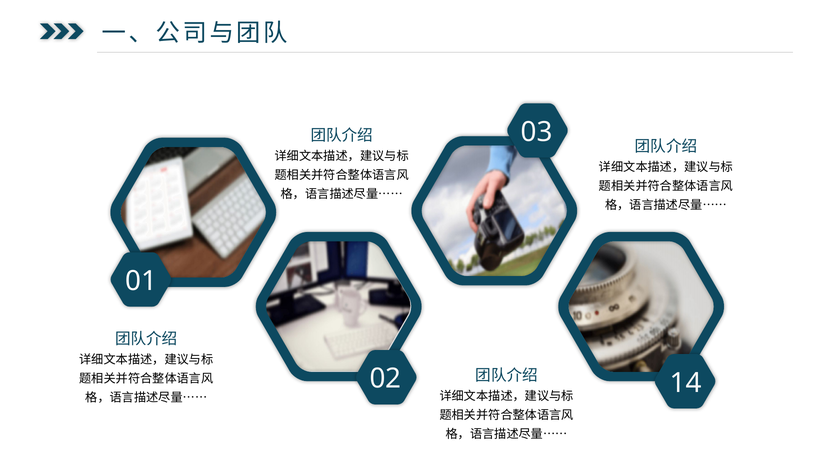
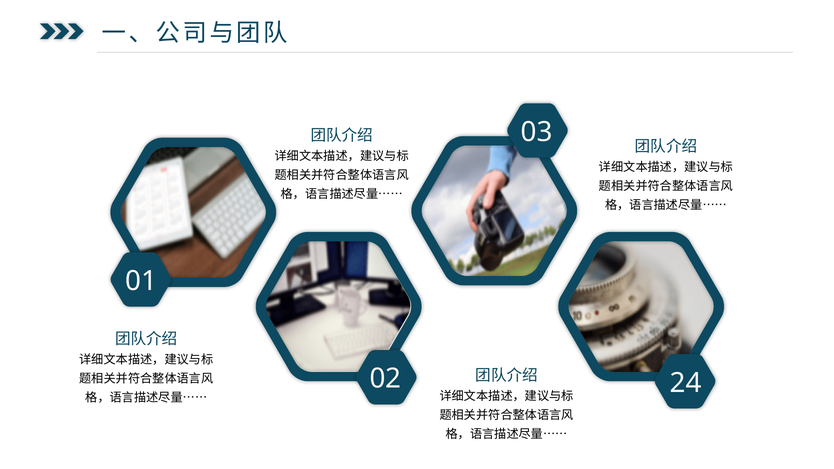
14: 14 -> 24 (686, 383)
